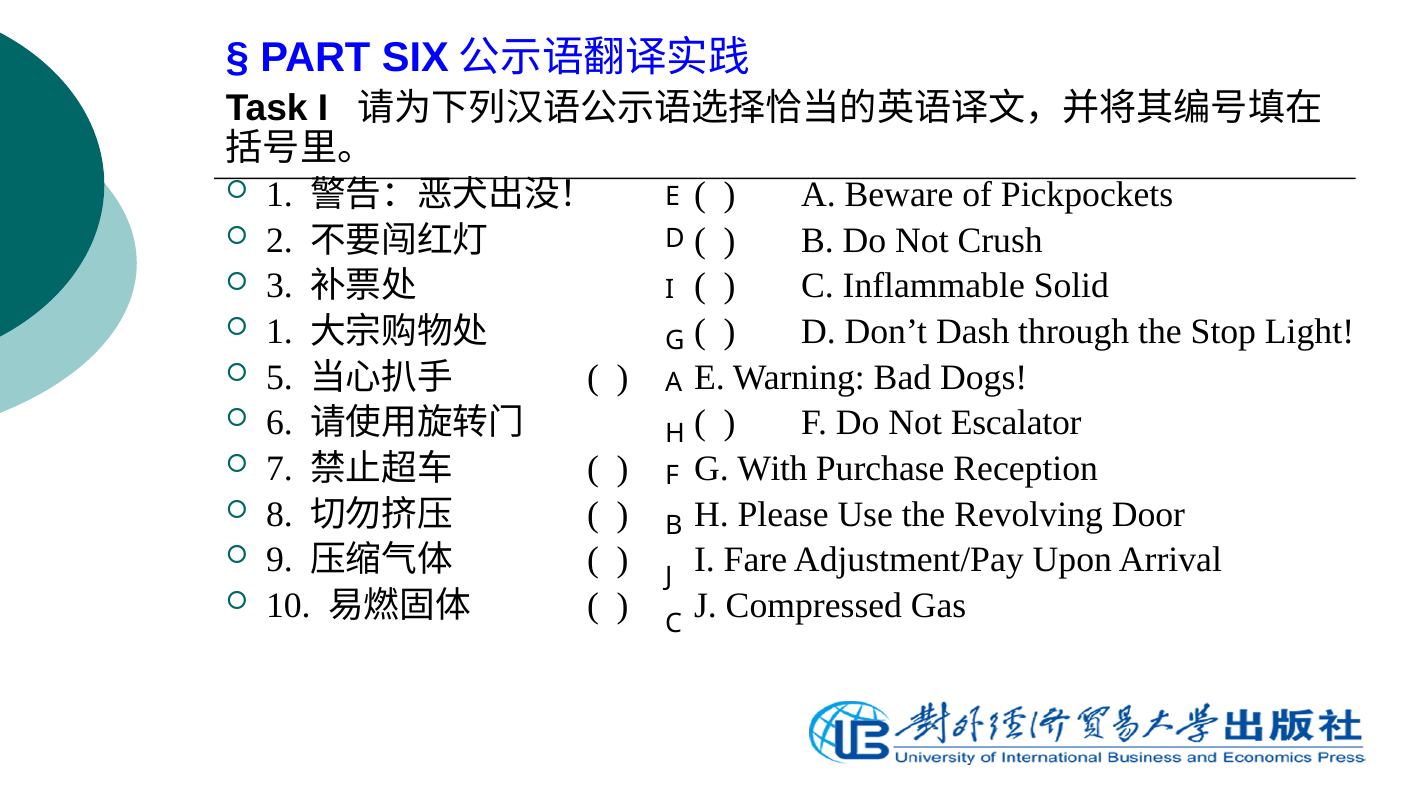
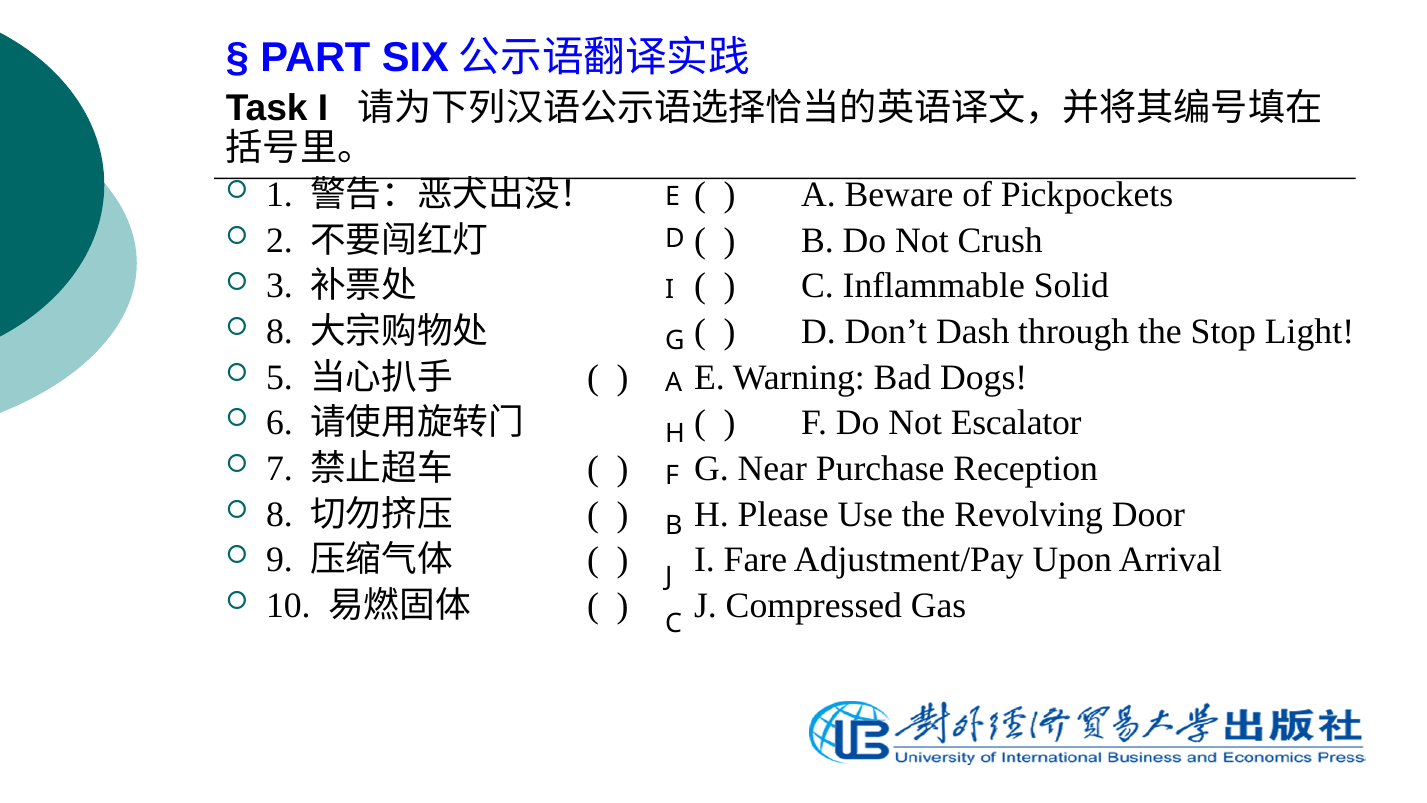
1: 1 -> 8 (279, 332)
With: With -> Near (772, 468)
